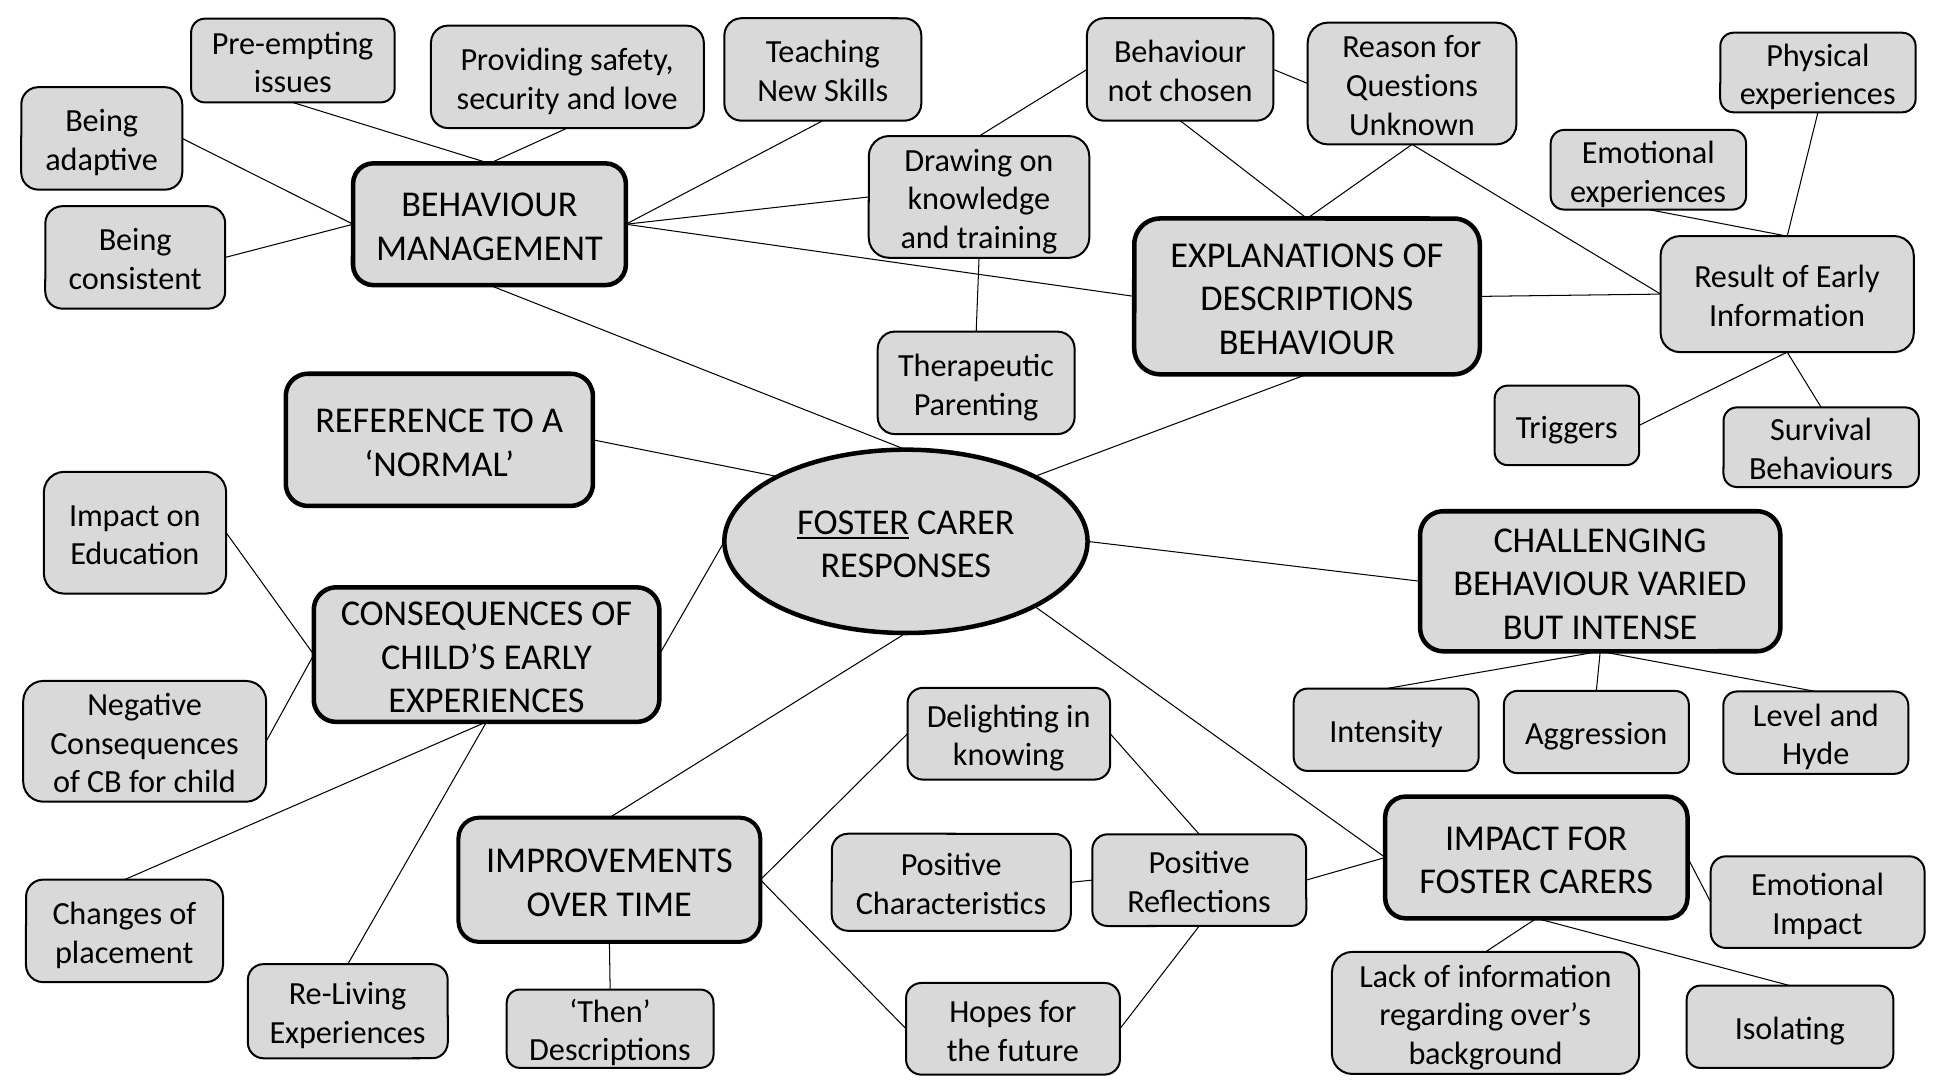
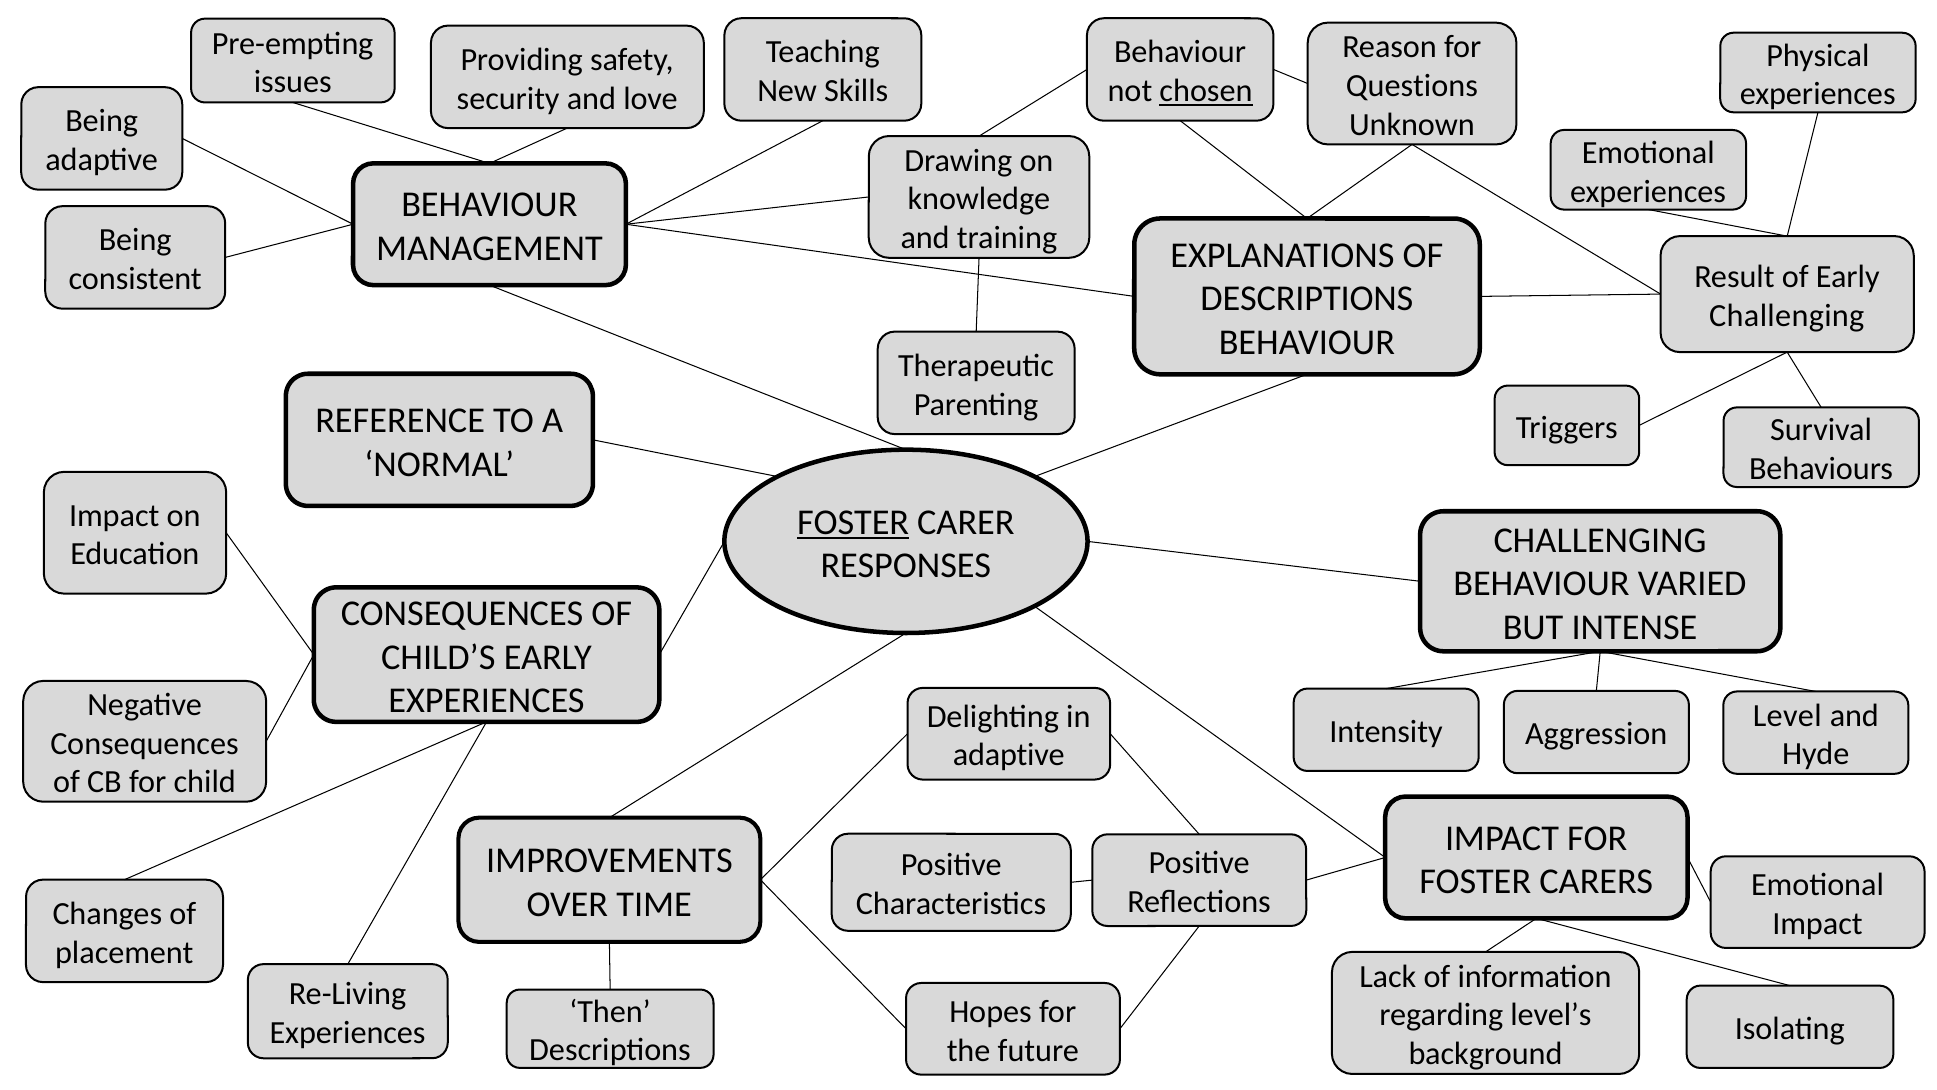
chosen underline: none -> present (1206, 91)
Information: Information -> Challenging (1787, 316)
knowing: knowing -> adaptive (1009, 755)
over’s: over’s -> level’s (1551, 1015)
